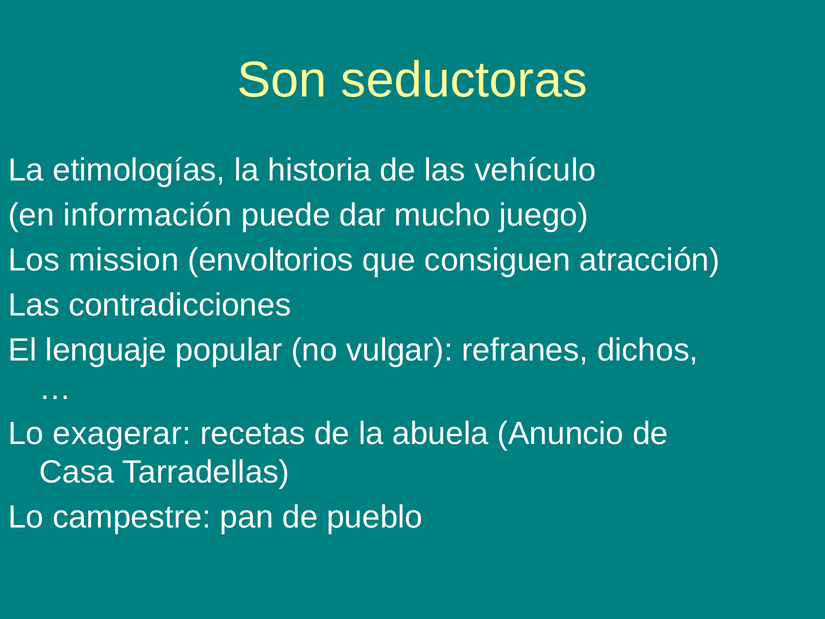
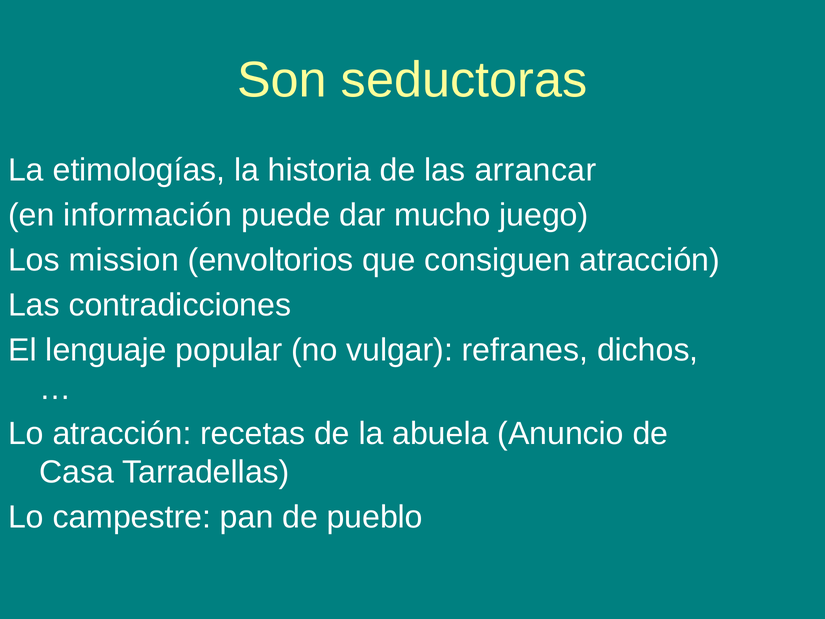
vehículo: vehículo -> arrancar (535, 170)
Lo exagerar: exagerar -> atracción (122, 433)
